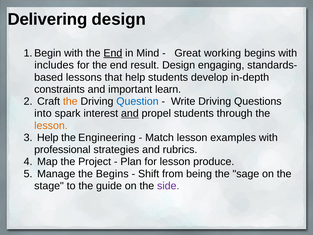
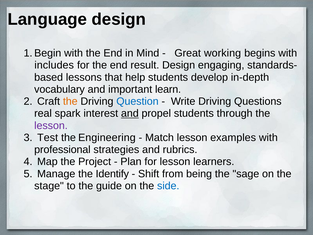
Delivering: Delivering -> Language (47, 19)
End underline: present -> none (113, 53)
constraints: constraints -> vocabulary (60, 89)
into: into -> real (43, 113)
lesson colour: orange -> purple (51, 125)
Help: Help -> Test (48, 137)
produce: produce -> learners (214, 162)
the Begins: Begins -> Identify (112, 174)
side colour: purple -> blue (168, 186)
